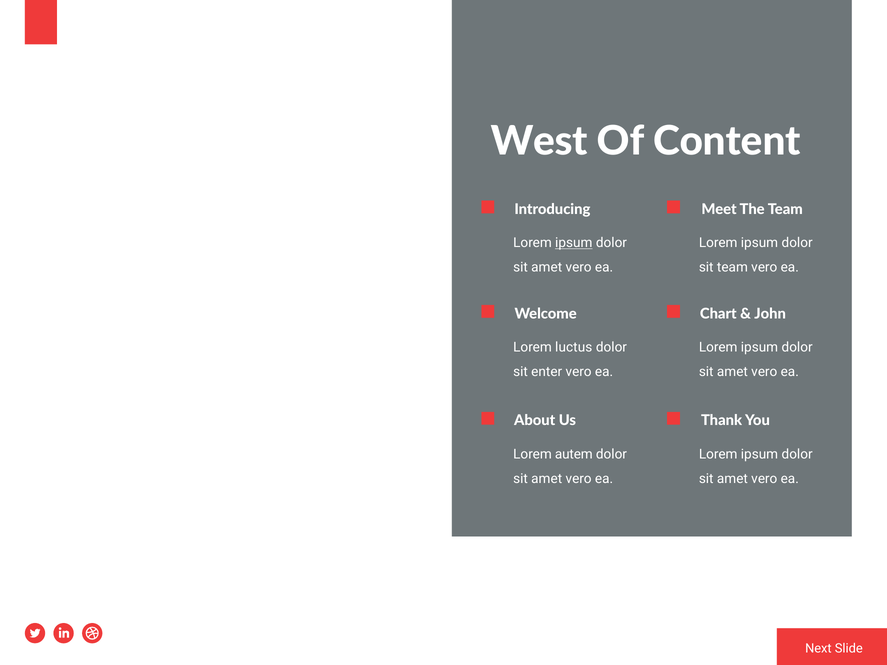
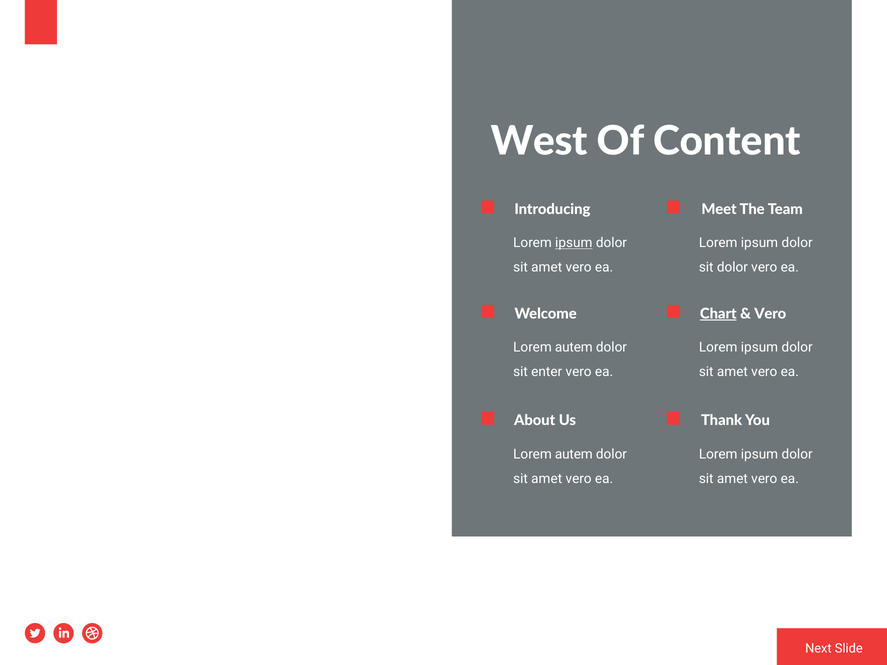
sit team: team -> dolor (732, 267)
Chart underline: none -> present (718, 314)
John: John -> Vero (770, 314)
luctus: luctus -> autem (574, 347)
